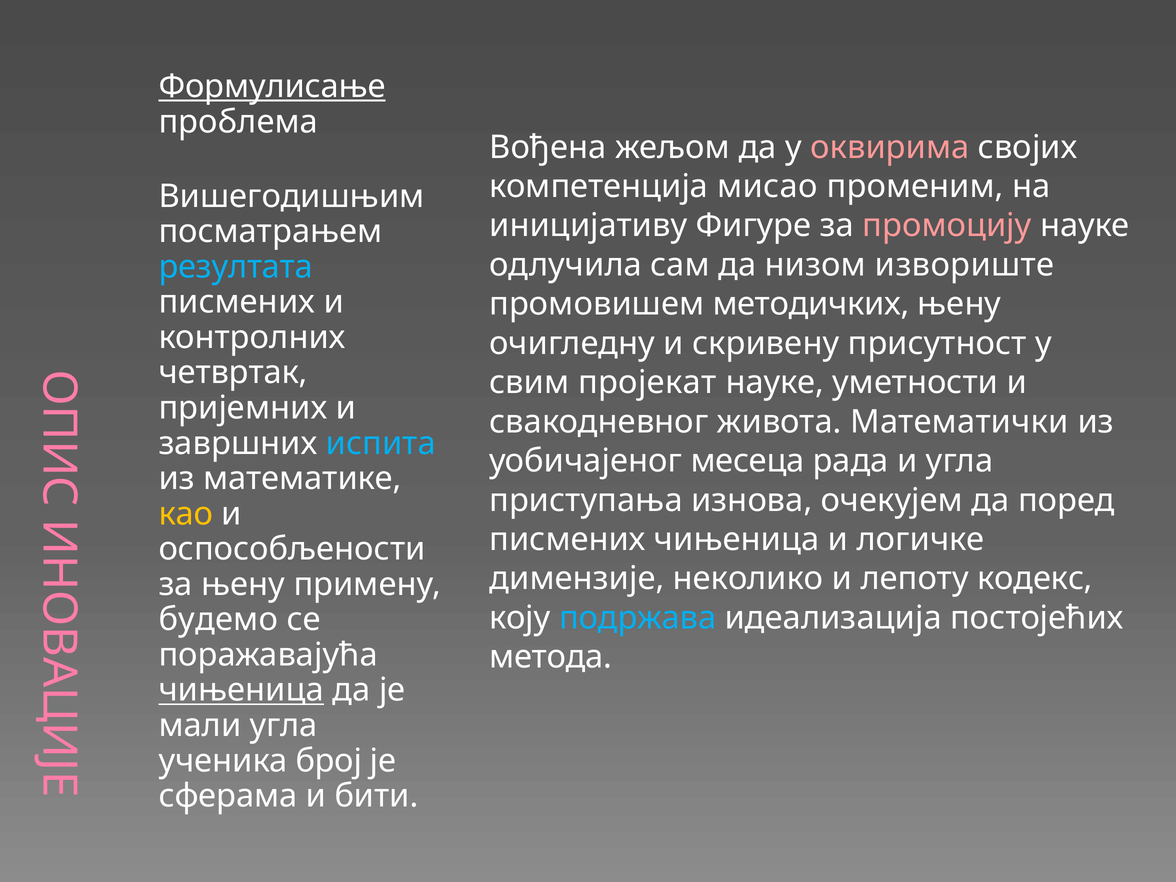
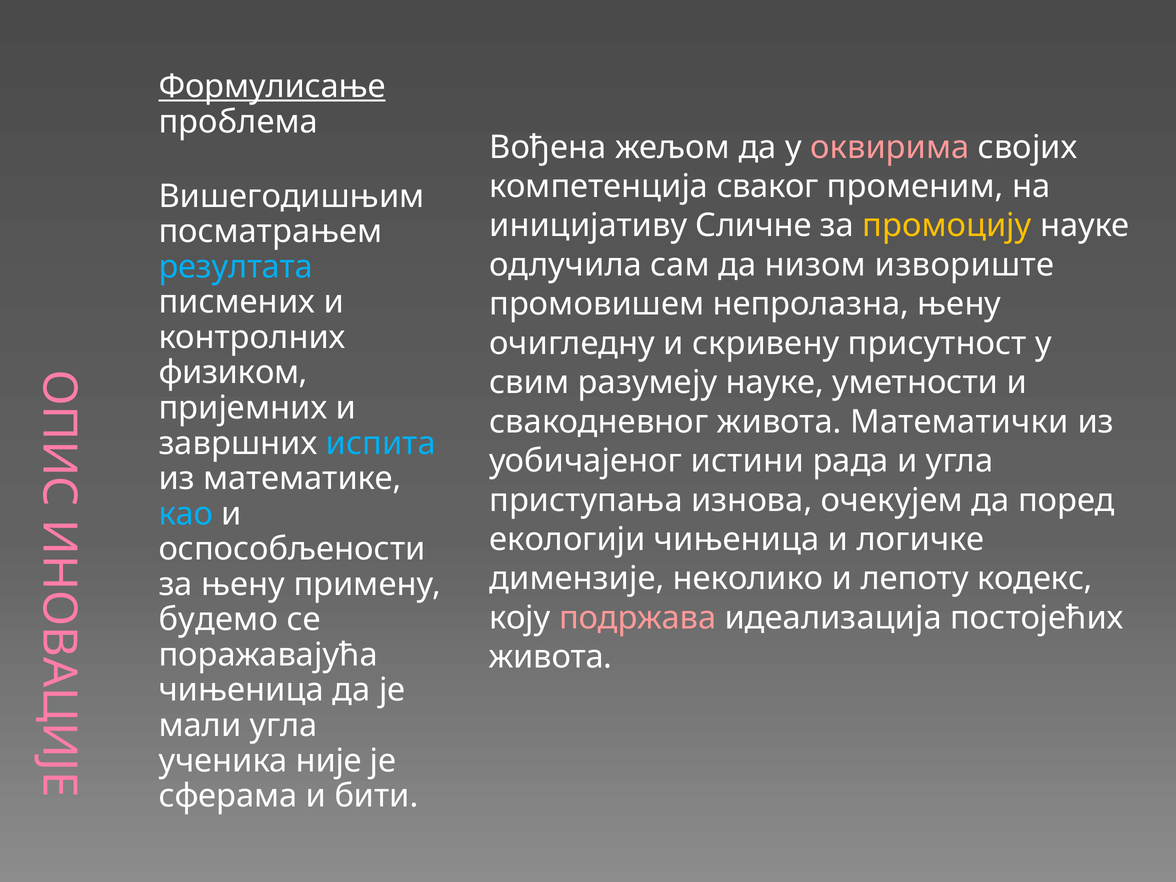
мисао: мисао -> сваког (768, 186)
Фигуре: Фигуре -> Сличне (754, 226)
промоцију colour: pink -> yellow (947, 226)
методичких: методичких -> непролазна (811, 304)
четвртак: четвртак -> физиком (233, 373)
пројекат: пројекат -> разумеју (647, 383)
месеца: месеца -> истини (747, 461)
као colour: yellow -> light blue (186, 514)
писмених: писмених -> екологији (567, 539)
подржава colour: light blue -> pink (638, 618)
метода: метода -> живота (551, 657)
чињеница underline: present -> none (241, 690)
број: број -> није (329, 761)
